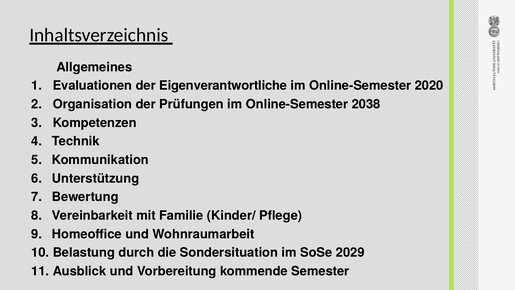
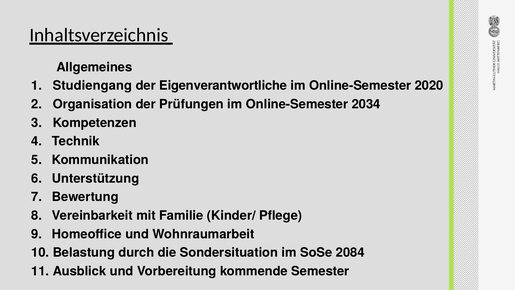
Evaluationen: Evaluationen -> Studiengang (92, 86)
2038: 2038 -> 2034 (366, 104)
2029: 2029 -> 2084 (350, 252)
